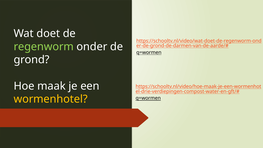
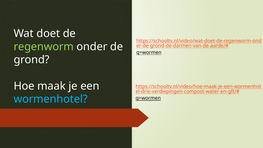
wormenhotel colour: yellow -> light blue (51, 99)
